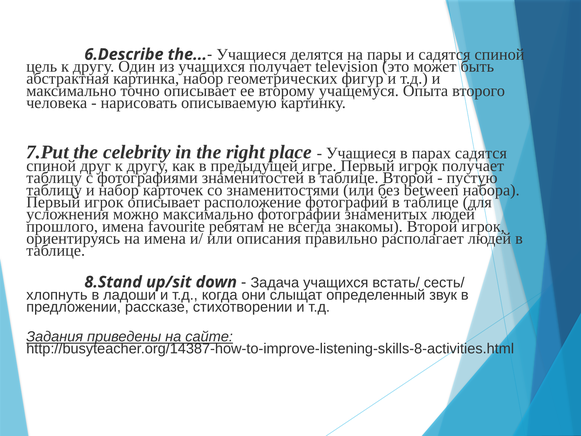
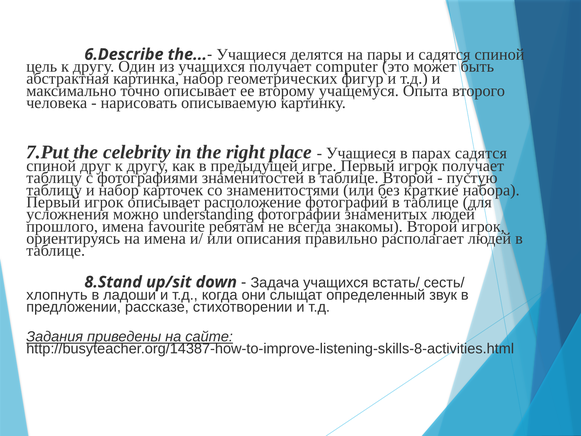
television: television -> computer (347, 67)
between: between -> краткие (431, 190)
можно максимально: максимально -> understanding (208, 214)
